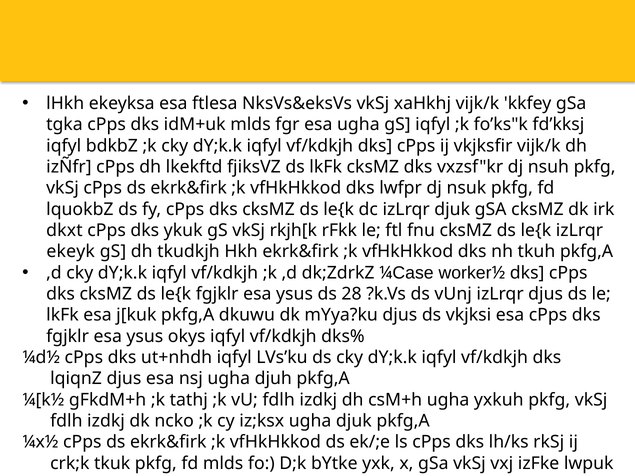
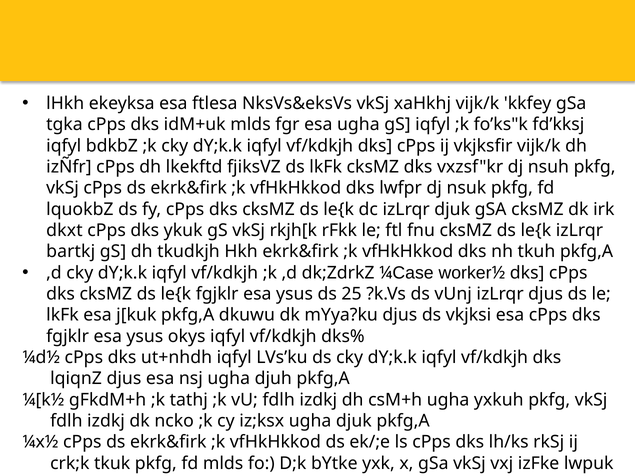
ekeyk: ekeyk -> bartkj (71, 252)
28: 28 -> 25 (352, 294)
